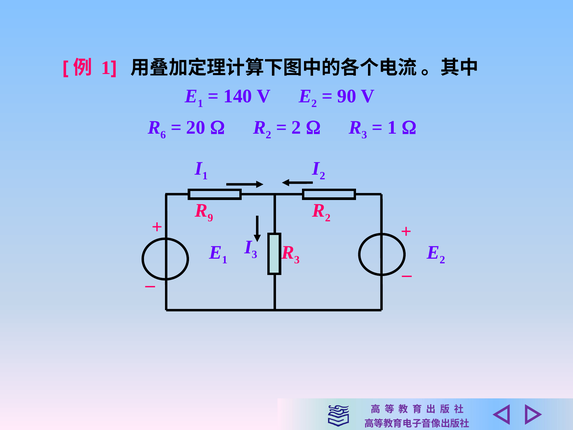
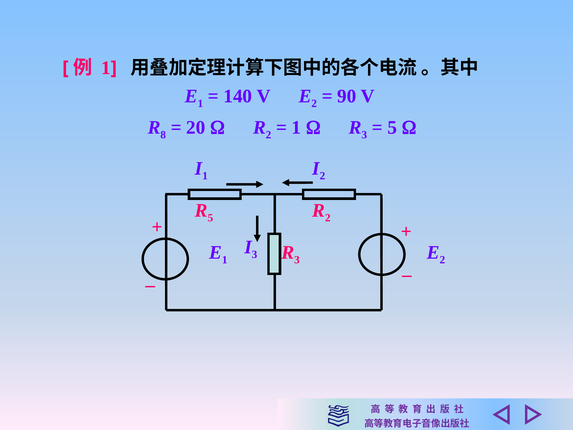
6: 6 -> 8 (163, 135)
2: 2 -> 1 (296, 127)
1: 1 -> 5 (392, 127)
9: 9 -> 5 (210, 218)
